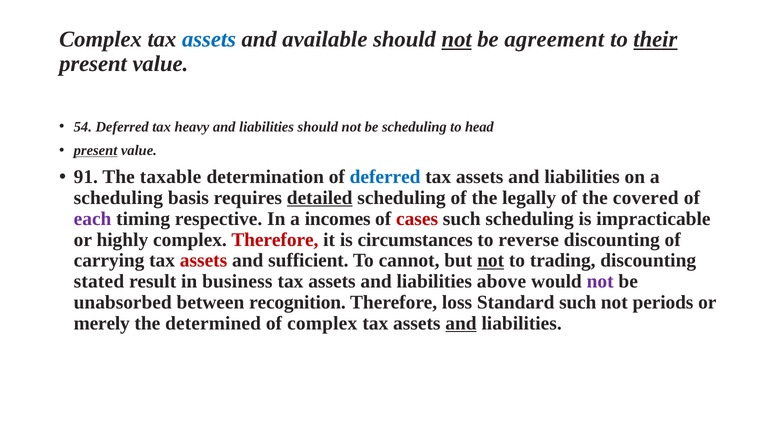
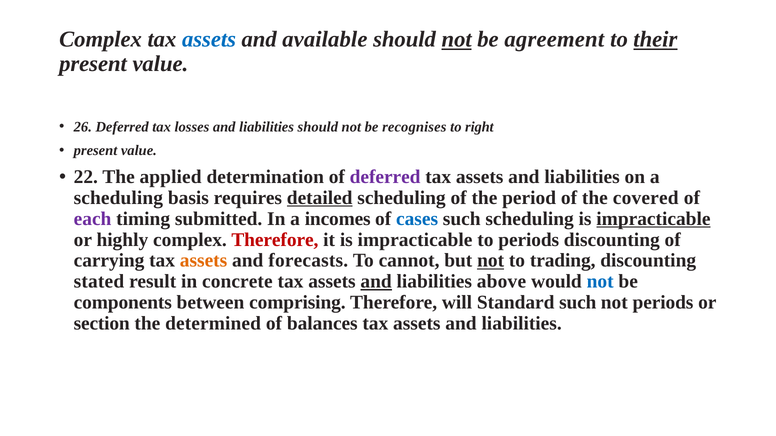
54: 54 -> 26 (83, 127)
heavy: heavy -> losses (192, 127)
be scheduling: scheduling -> recognises (414, 127)
head: head -> right (479, 127)
present underline: present -> none (95, 151)
91: 91 -> 22 (86, 177)
taxable: taxable -> applied (171, 177)
deferred colour: blue -> purple (385, 177)
legally: legally -> period (529, 198)
respective: respective -> submitted (219, 219)
cases colour: red -> blue (417, 219)
impracticable underline: none -> present (653, 219)
it is circumstances: circumstances -> impracticable (415, 240)
to reverse: reverse -> periods (529, 240)
assets colour: red -> orange (204, 261)
sufficient: sufficient -> forecasts (308, 261)
business: business -> concrete (237, 282)
and underline: none -> present (376, 282)
not colour: purple -> blue (600, 282)
unabsorbed: unabsorbed -> components (123, 303)
recognition: recognition -> comprising (297, 303)
loss: loss -> will (457, 303)
merely: merely -> section (102, 324)
of complex: complex -> balances (322, 324)
and underline: present -> none (461, 324)
